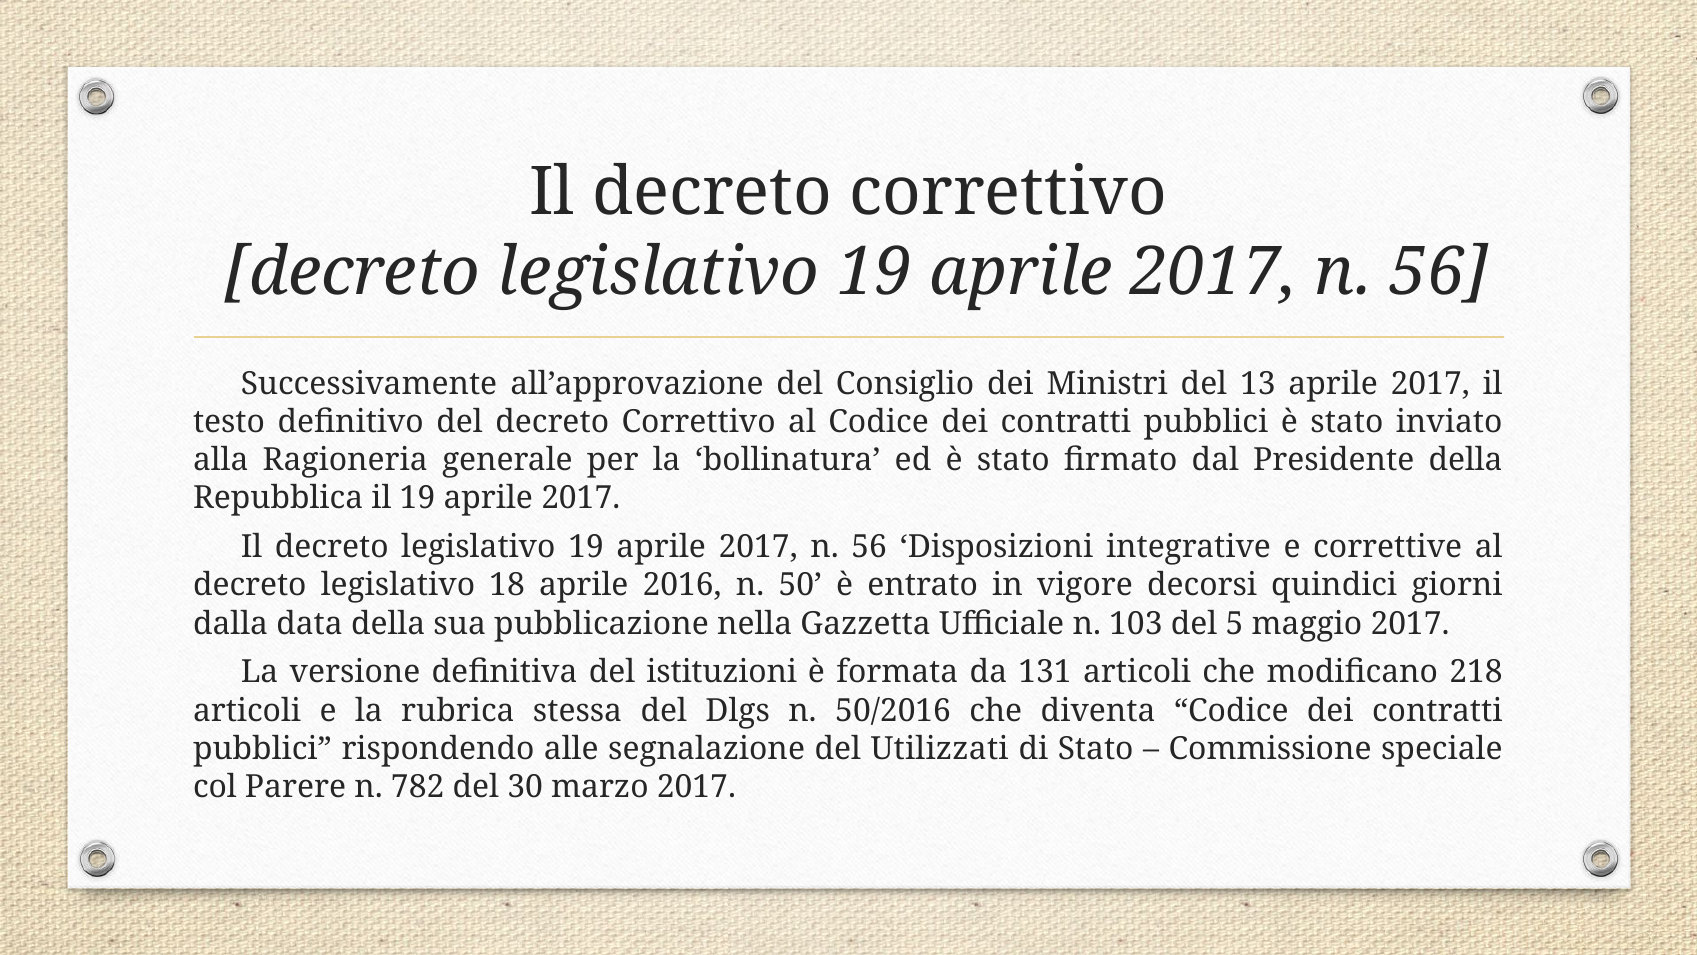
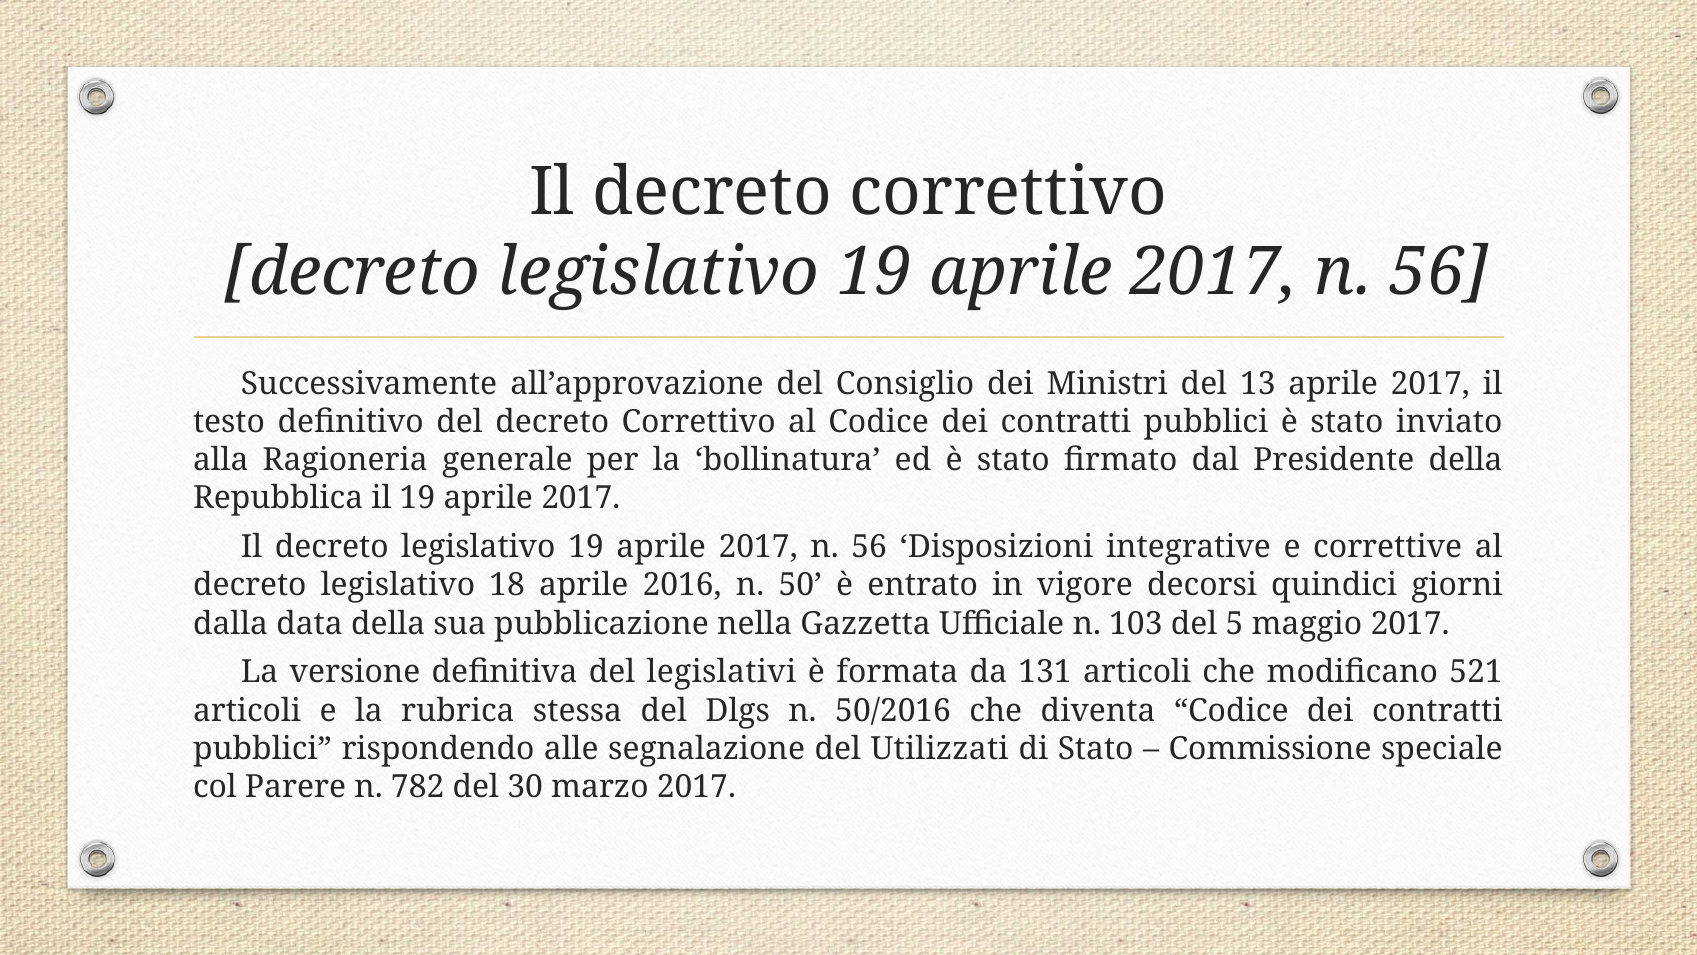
istituzioni: istituzioni -> legislativi (721, 672)
218: 218 -> 521 (1476, 672)
